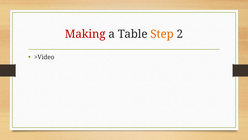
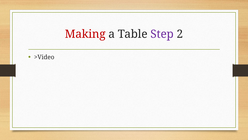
Step colour: orange -> purple (162, 34)
